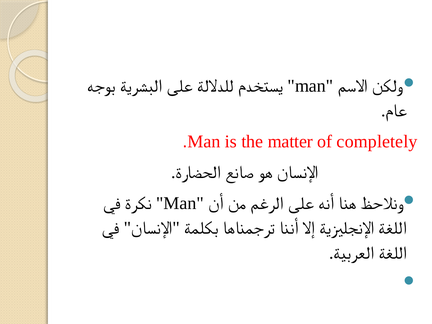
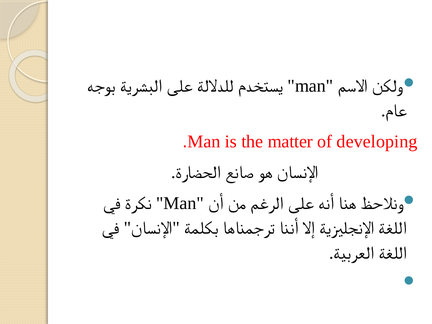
completely: completely -> developing (377, 141)
